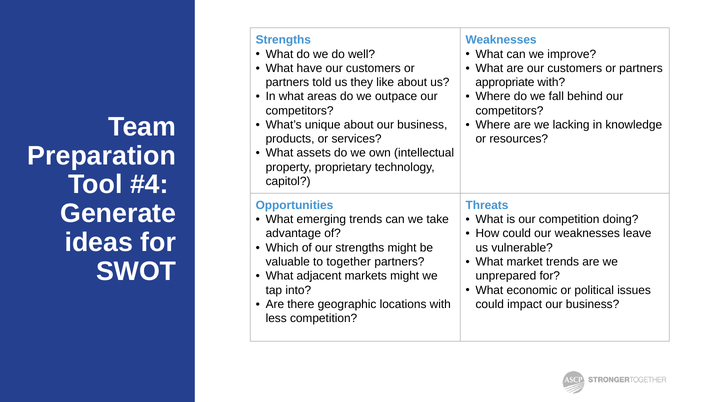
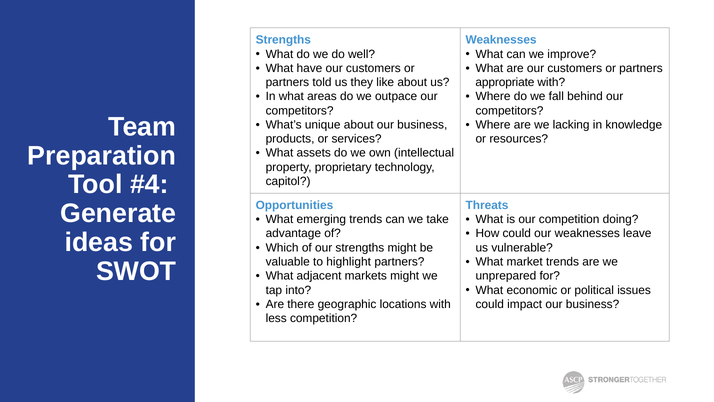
together: together -> highlight (349, 262)
